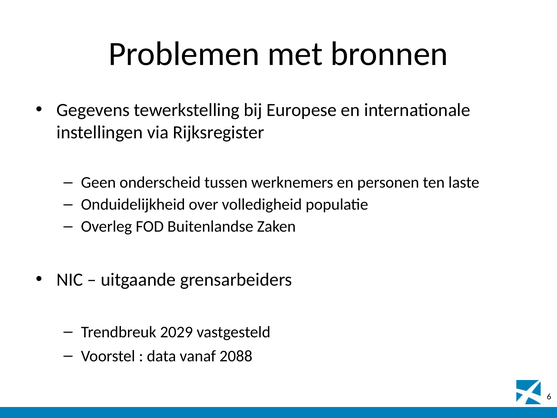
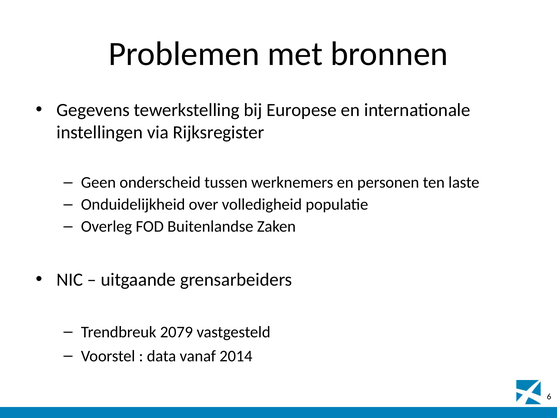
2029: 2029 -> 2079 (176, 332)
2088: 2088 -> 2014 (236, 356)
